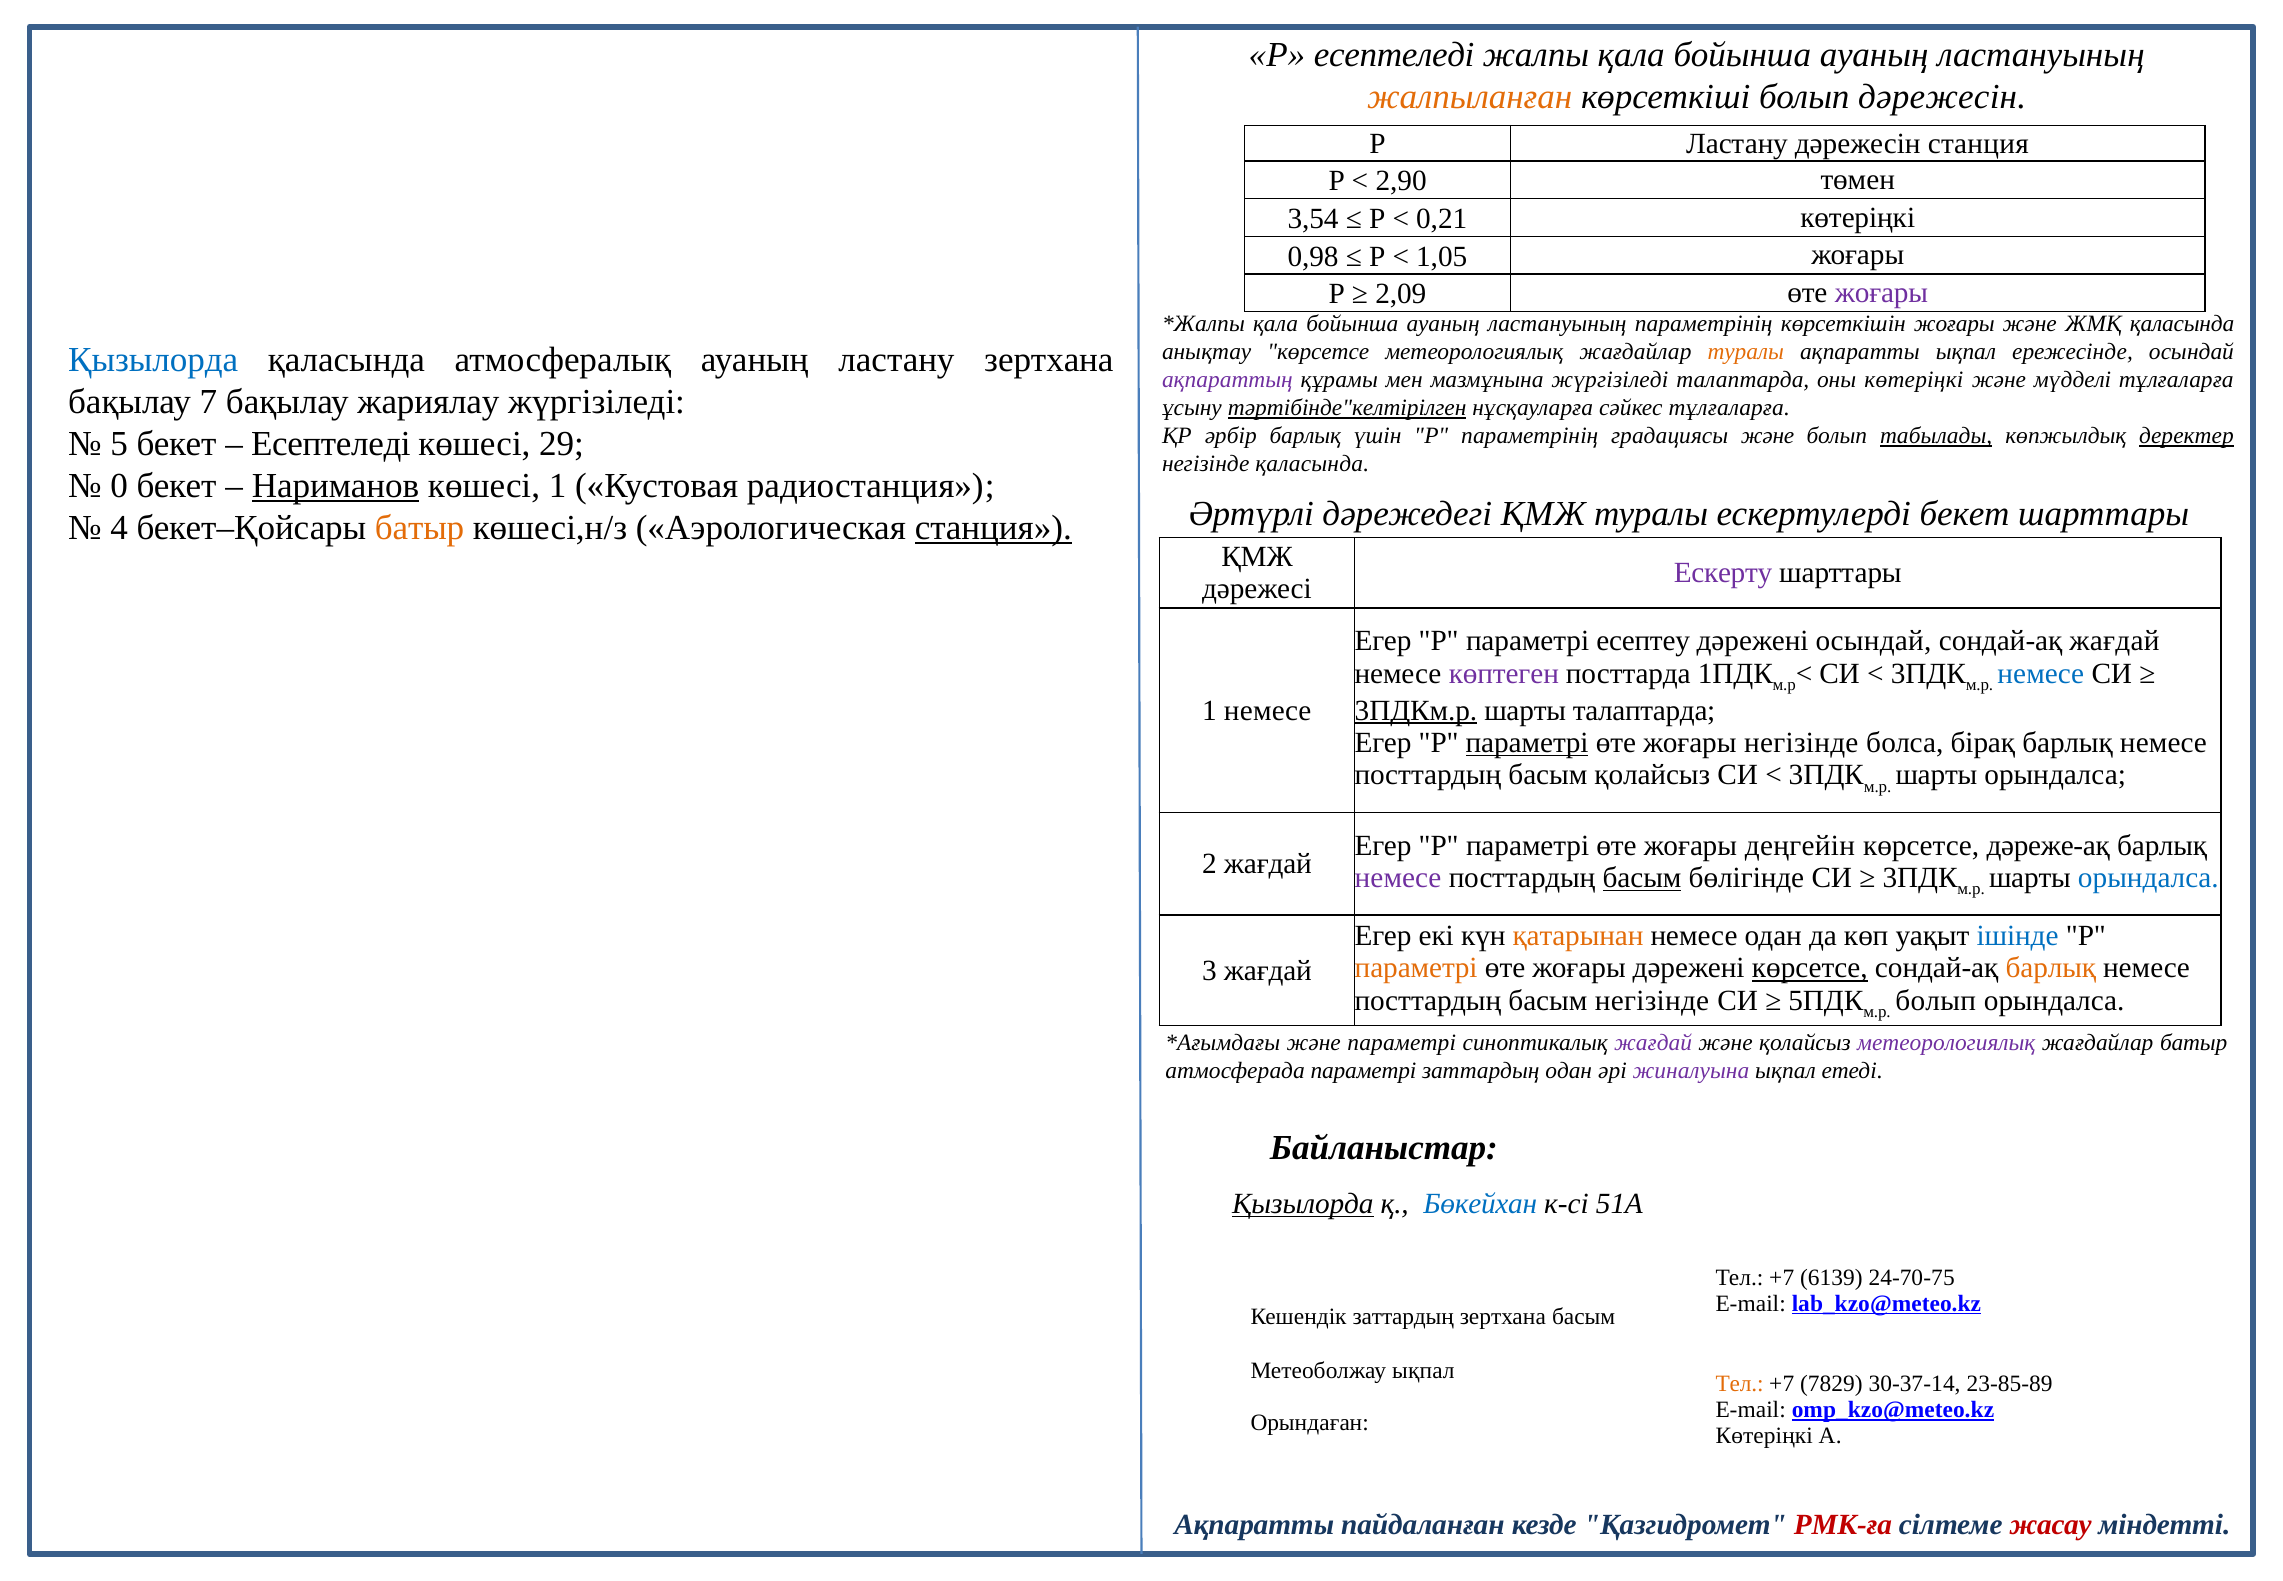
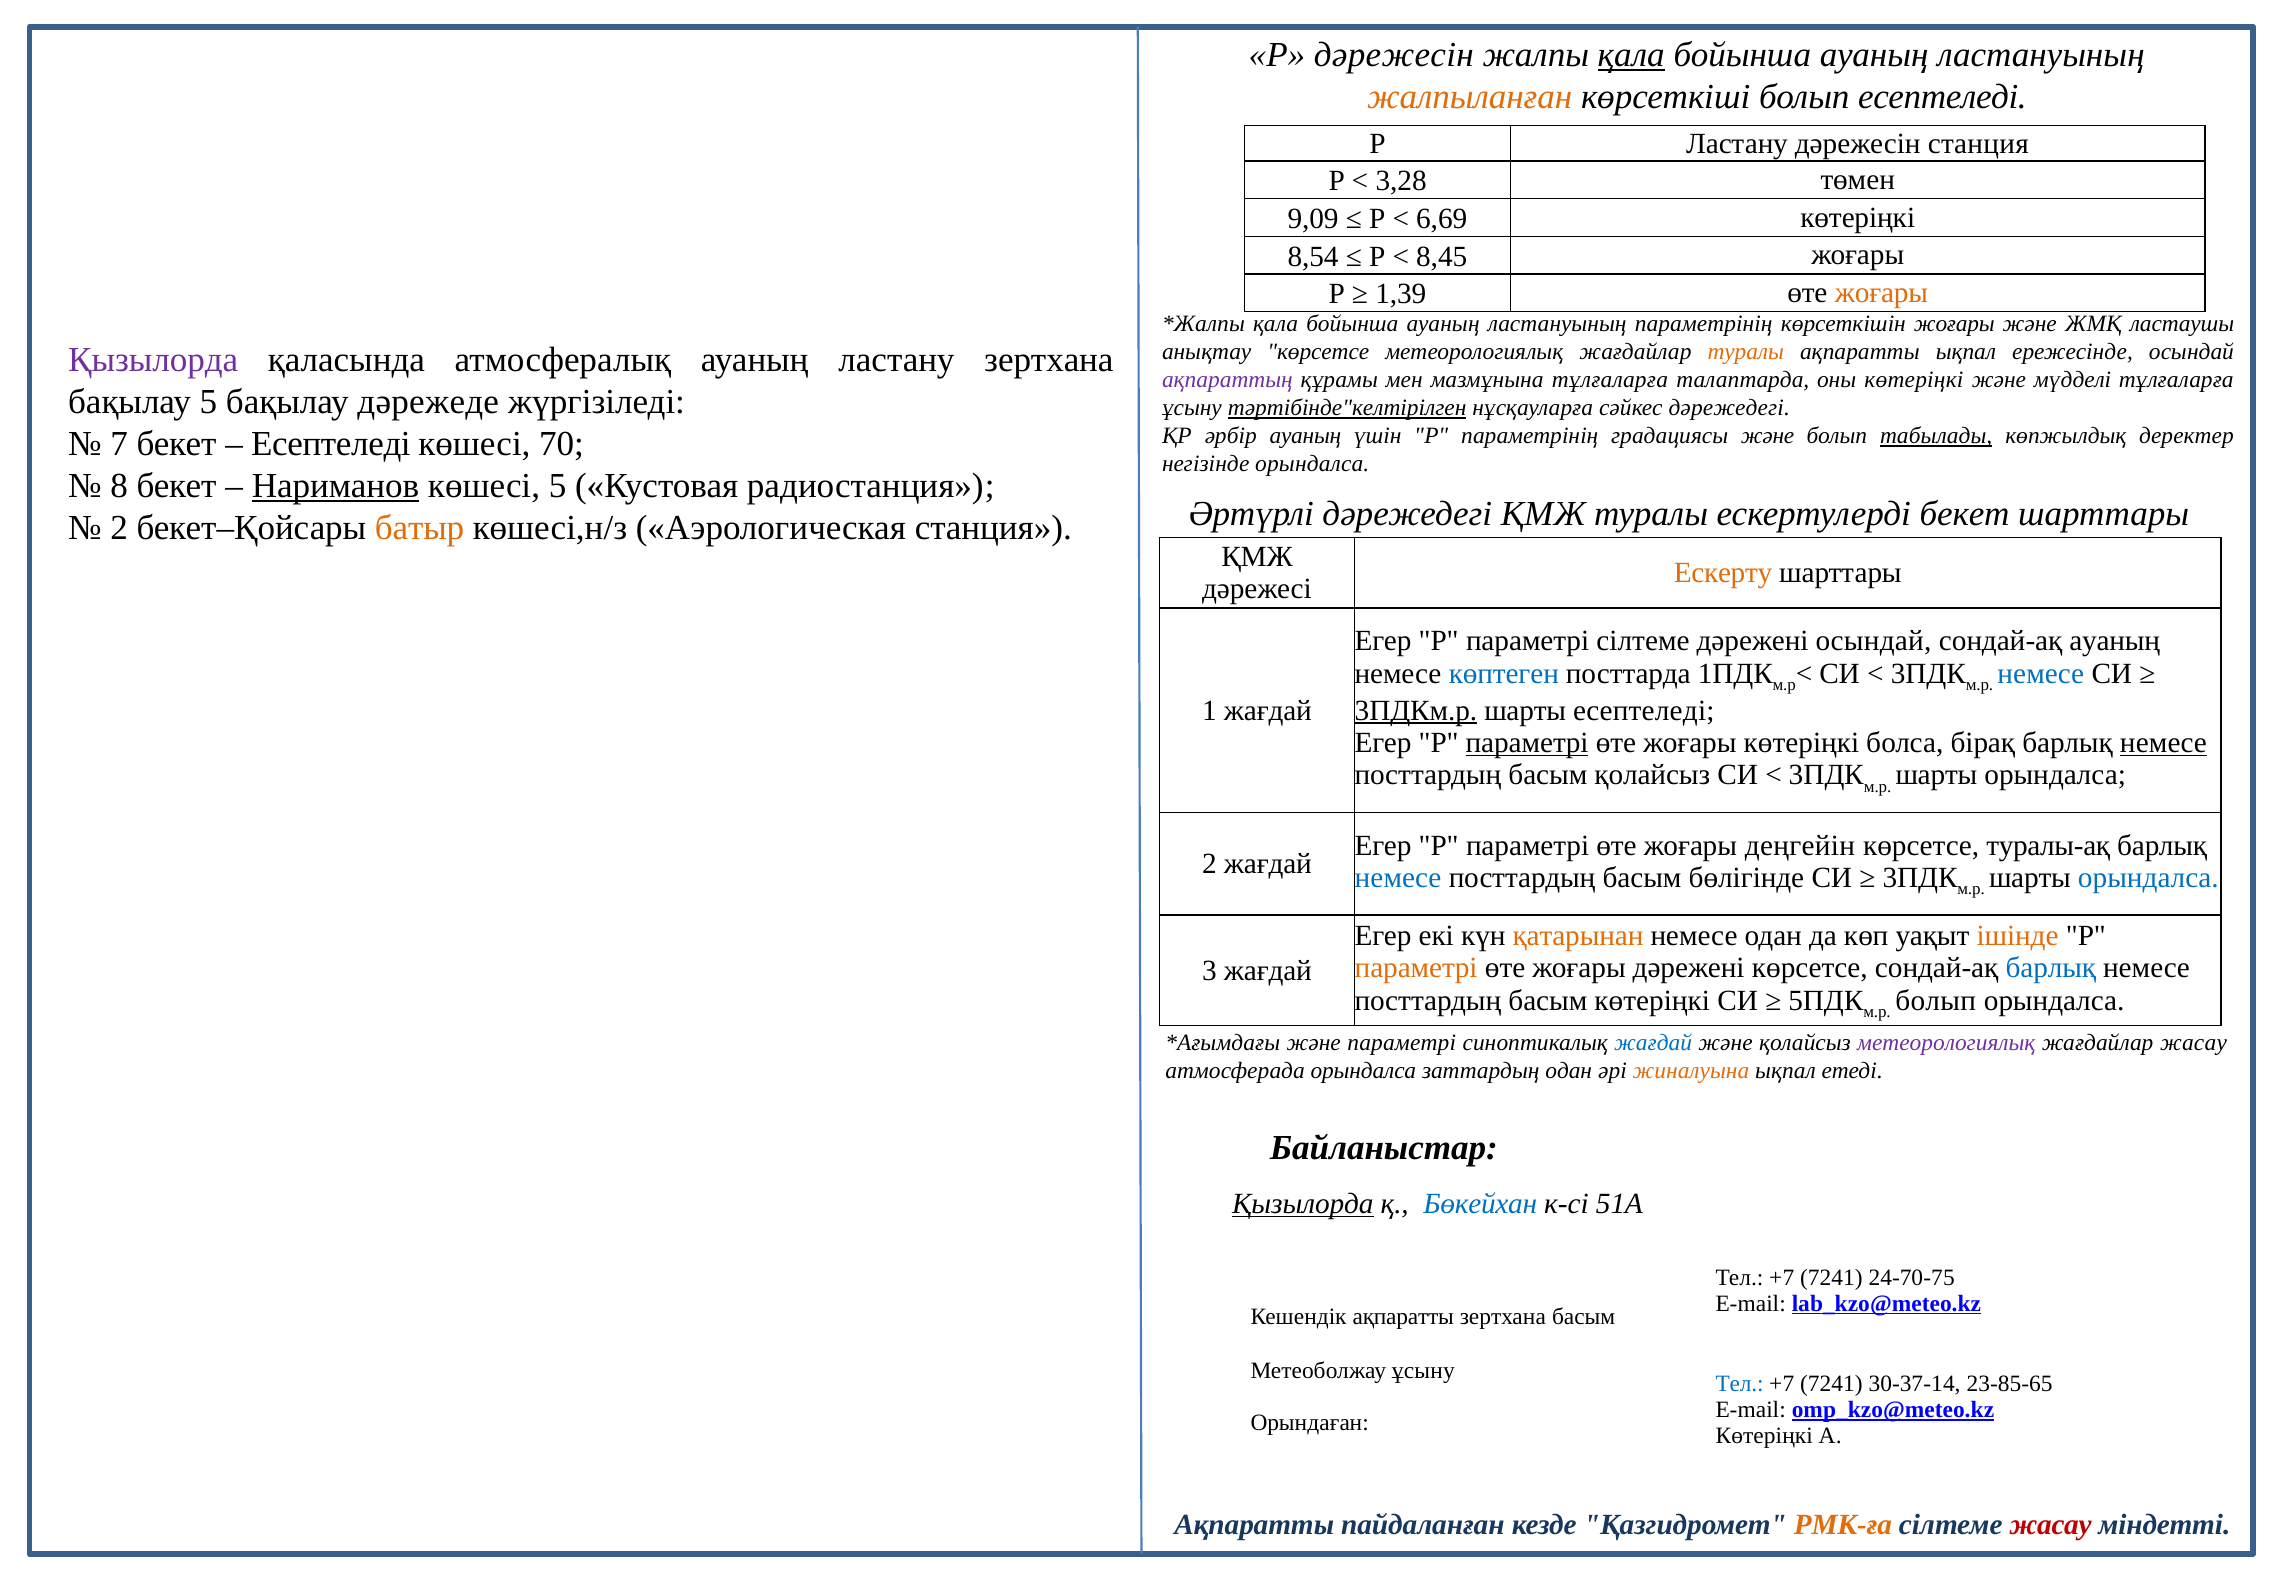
Р есептеледі: есептеледі -> дәрежесін (1394, 55)
қала underline: none -> present (1631, 55)
болып дәрежесін: дәрежесін -> есептеледі (1942, 97)
2,90: 2,90 -> 3,28 (1401, 181)
3,54: 3,54 -> 9,09 (1313, 219)
0,21: 0,21 -> 6,69 (1442, 219)
0,98: 0,98 -> 8,54 (1313, 256)
1,05: 1,05 -> 8,45 (1442, 256)
2,09: 2,09 -> 1,39 (1401, 294)
жоғары colour: purple -> orange (1881, 293)
ЖМҚ қаласында: қаласында -> ластаушы (2182, 324)
Қызылорда colour: blue -> purple (153, 359)
мазмұнына жүргізіледі: жүргізіледі -> тұлғаларға (1610, 380)
бақылау 7: 7 -> 5 (209, 402)
жариялау: жариялау -> дәрежеде (428, 402)
сәйкес тұлғаларға: тұлғаларға -> дәрежедегі (1729, 408)
әрбір барлық: барлық -> ауаның (1305, 436)
деректер underline: present -> none (2186, 436)
5: 5 -> 7 (119, 444)
29: 29 -> 70 (562, 444)
негізінде қаласында: қаласында -> орындалса (1312, 464)
0: 0 -> 8 (119, 486)
көшесі 1: 1 -> 5 (558, 486)
4: 4 -> 2 (119, 528)
станция underline: present -> none (993, 528)
Ескерту colour: purple -> orange (1723, 573)
параметрі есептеу: есептеу -> сілтеме (1643, 641)
сондай-ақ жағдай: жағдай -> ауаның (2115, 641)
көптеген colour: purple -> blue (1504, 673)
1 немесе: немесе -> жағдай (1268, 710)
шарты талаптарда: талаптарда -> есептеледі (1644, 710)
жоғары негізінде: негізінде -> көтеріңкі (1801, 743)
немесе underline: none -> present (2163, 743)
дәреже-ақ: дәреже-ақ -> туралы-ақ (2048, 845)
немесе colour: purple -> blue (1398, 878)
басым underline: present -> none (1642, 878)
ішінде colour: blue -> orange (2018, 936)
көрсетсе underline: present -> none (1810, 968)
барлық colour: orange -> blue (2051, 968)
басым негізінде: негізінде -> көтеріңкі (1652, 1000)
жағдай colour: purple -> blue (1653, 1042)
жағдайлар батыр: батыр -> жасау (2193, 1042)
атмосферада параметрі: параметрі -> орындалса (1363, 1070)
жиналуына colour: purple -> orange (1691, 1070)
6139: 6139 -> 7241 (1831, 1277)
Кешендік заттардың: заттардың -> ақпаратты (1403, 1316)
Метеоболжау ықпал: ықпал -> ұсыну (1423, 1370)
Тел colour: orange -> blue (1740, 1383)
7829: 7829 -> 7241 (1831, 1383)
23-85-89: 23-85-89 -> 23-85-65 (2010, 1383)
РМК-ға colour: red -> orange (1843, 1525)
